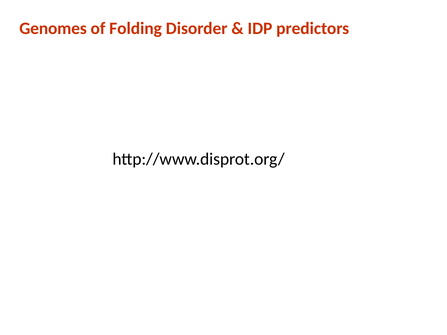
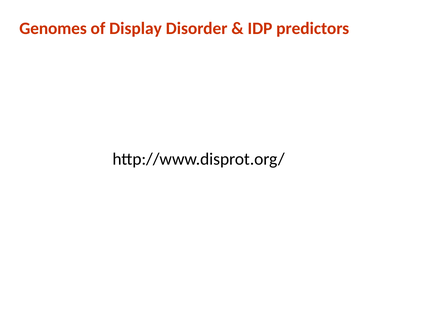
Folding: Folding -> Display (136, 28)
